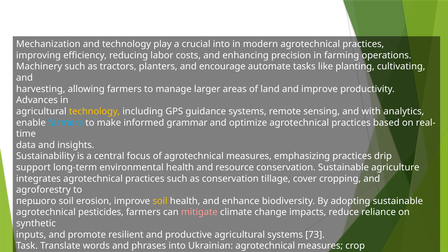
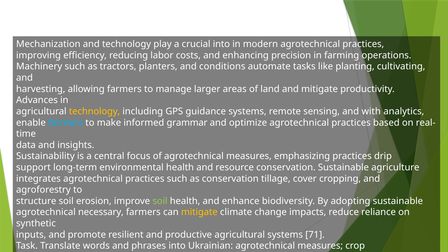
encourage: encourage -> conditions (222, 67)
and improve: improve -> mitigate (320, 89)
першого: першого -> structure (36, 201)
soil colour: yellow -> light green (160, 201)
pesticides: pesticides -> necessary (101, 212)
mitigate colour: pink -> yellow (199, 212)
73: 73 -> 71 (315, 235)
